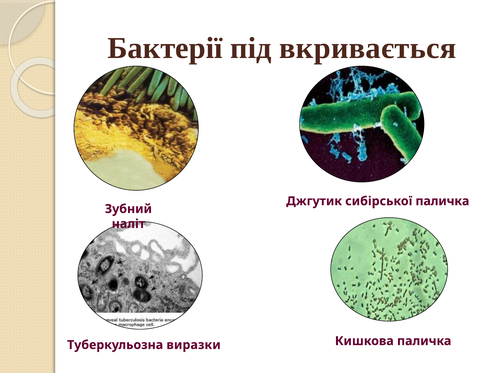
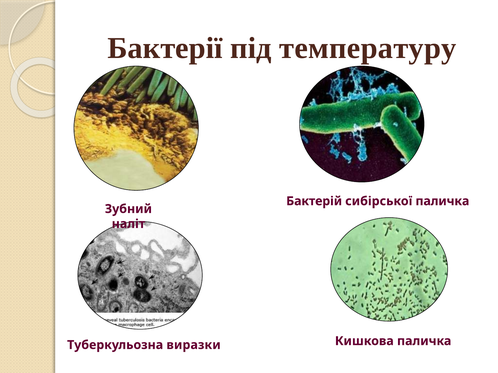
вкривається: вкривається -> температуру (368, 48)
Джгутик: Джгутик -> Бактерій (314, 201)
